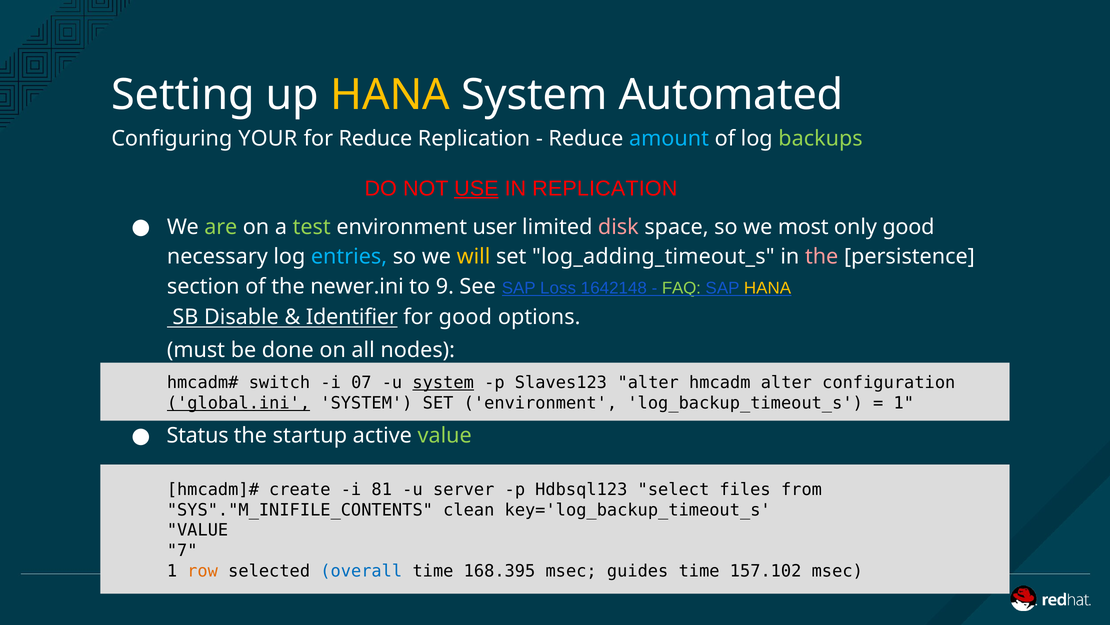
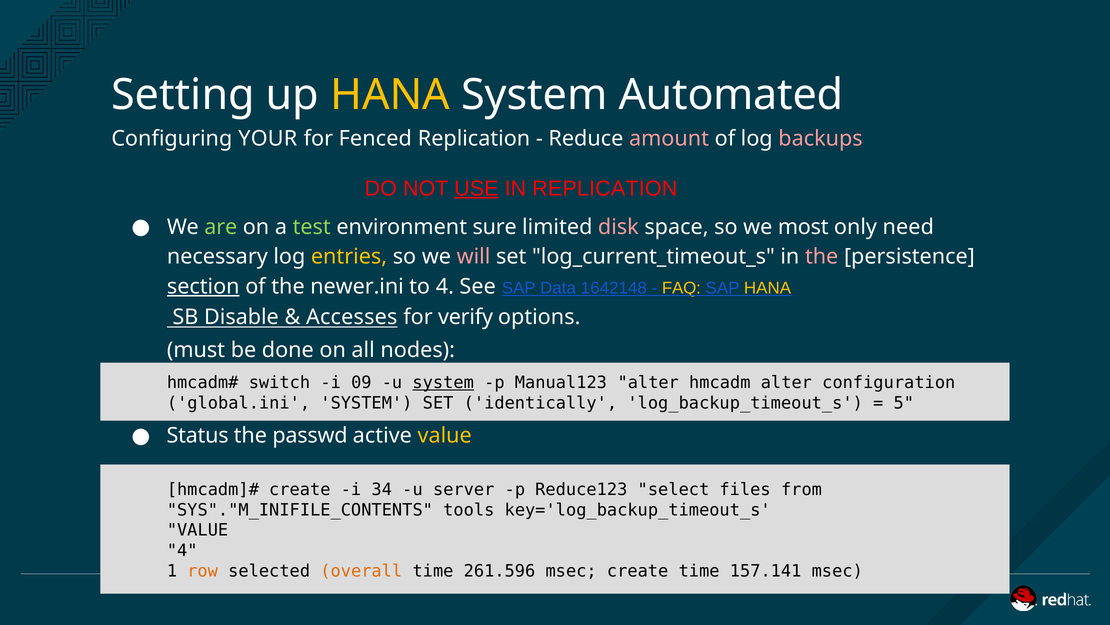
for Reduce: Reduce -> Fenced (375, 138)
amount colour: light blue -> pink (669, 138)
backups colour: light green -> pink (821, 138)
user: user -> sure (495, 227)
only good: good -> need (908, 227)
entries colour: light blue -> yellow (349, 257)
will colour: yellow -> pink (474, 257)
log_adding_timeout_s: log_adding_timeout_s -> log_current_timeout_s (653, 257)
section underline: none -> present (203, 286)
to 9: 9 -> 4 (445, 286)
Loss: Loss -> Data (558, 288)
FAQ colour: light green -> yellow (681, 288)
Identifier: Identifier -> Accesses (352, 317)
for good: good -> verify (466, 317)
07: 07 -> 09 (361, 382)
Slaves123: Slaves123 -> Manual123 (561, 382)
global.ini underline: present -> none (239, 403)
SET environment: environment -> identically (540, 403)
1: 1 -> 5 (904, 403)
startup: startup -> passwd (310, 435)
value colour: light green -> yellow (445, 435)
81: 81 -> 34 (382, 489)
Hdbsql123: Hdbsql123 -> Reduce123 (581, 489)
clean: clean -> tools (469, 509)
7: 7 -> 4 (182, 550)
overall colour: blue -> orange (361, 571)
168.395: 168.395 -> 261.596 (499, 571)
msec guides: guides -> create (638, 571)
157.102: 157.102 -> 157.141 (766, 571)
